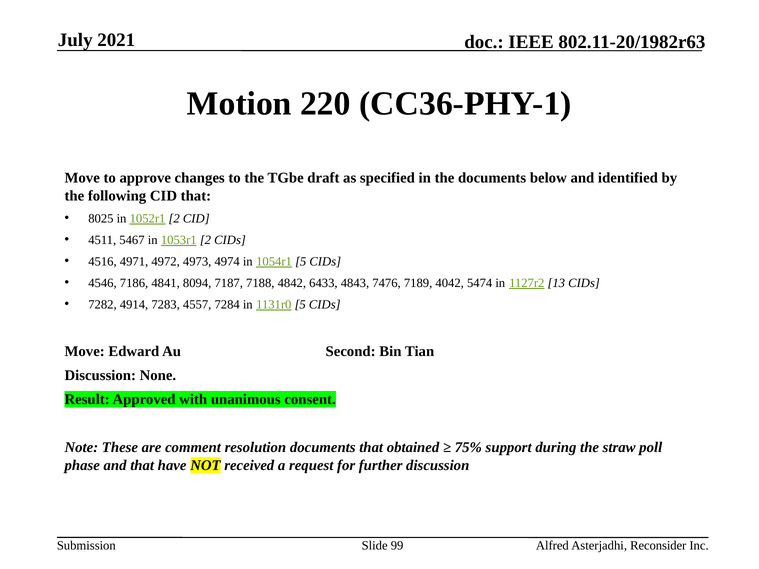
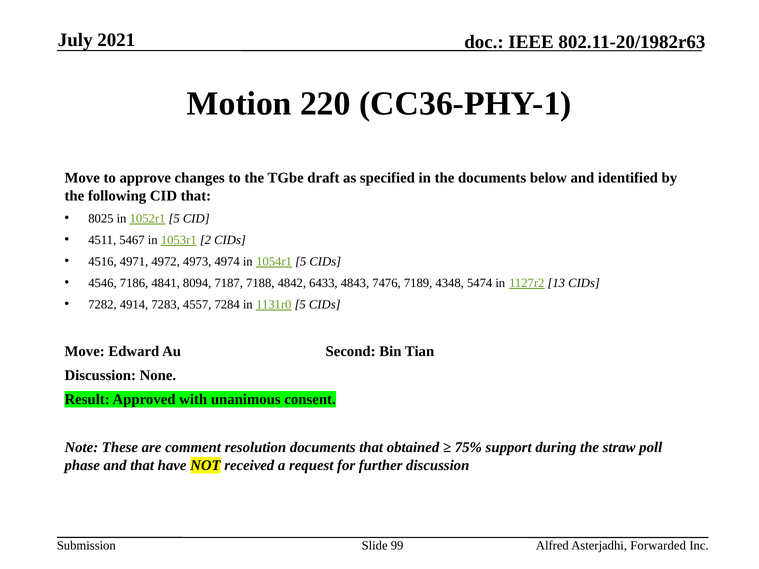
1052r1 2: 2 -> 5 (174, 219)
4042: 4042 -> 4348 (450, 283)
Reconsider: Reconsider -> Forwarded (658, 546)
